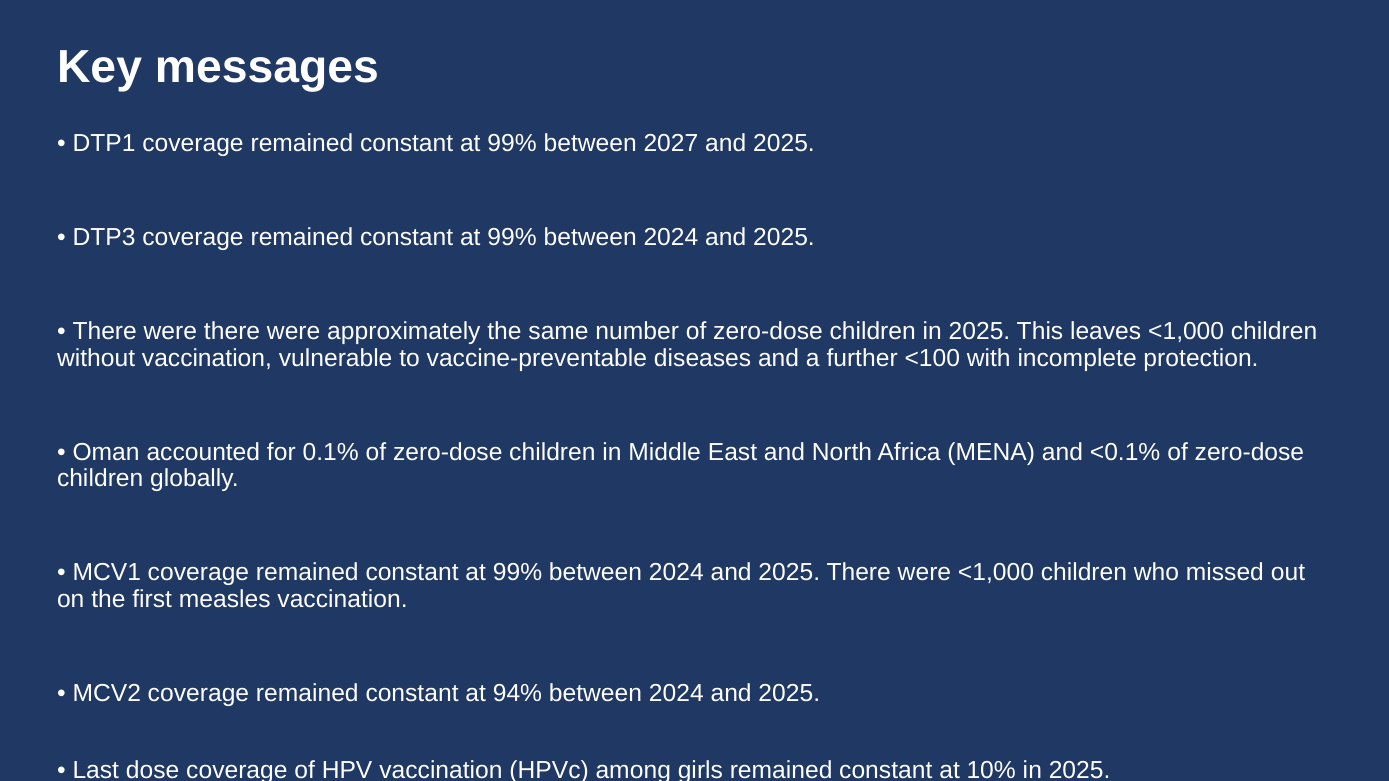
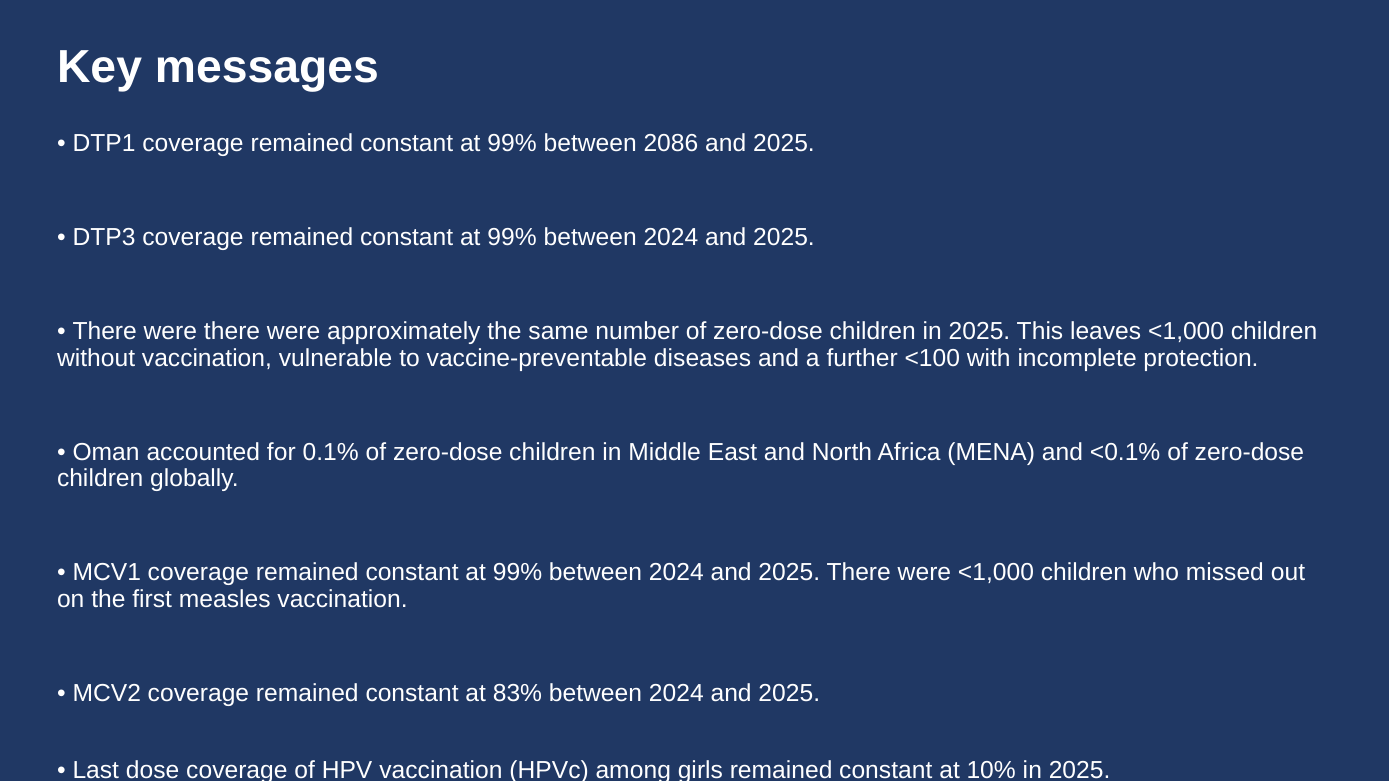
2027: 2027 -> 2086 (671, 143)
94%: 94% -> 83% (517, 694)
